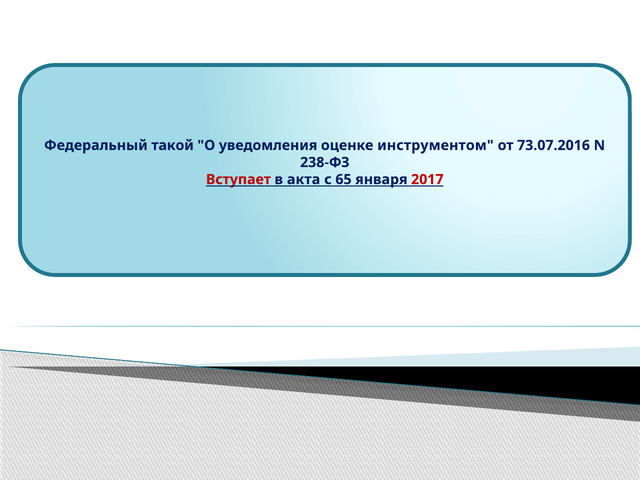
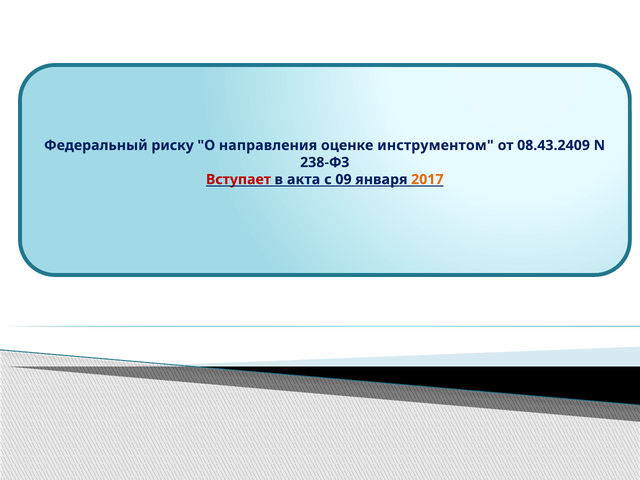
такой: такой -> риску (173, 145)
уведомления: уведомления -> направления (268, 145)
73.07.2016: 73.07.2016 -> 08.43.2409 (554, 145)
65: 65 -> 09 (343, 179)
2017 colour: red -> orange (427, 179)
